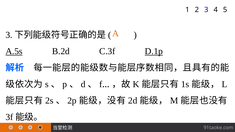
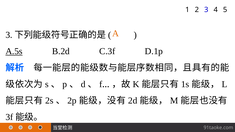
D.1p underline: present -> none (154, 51)
